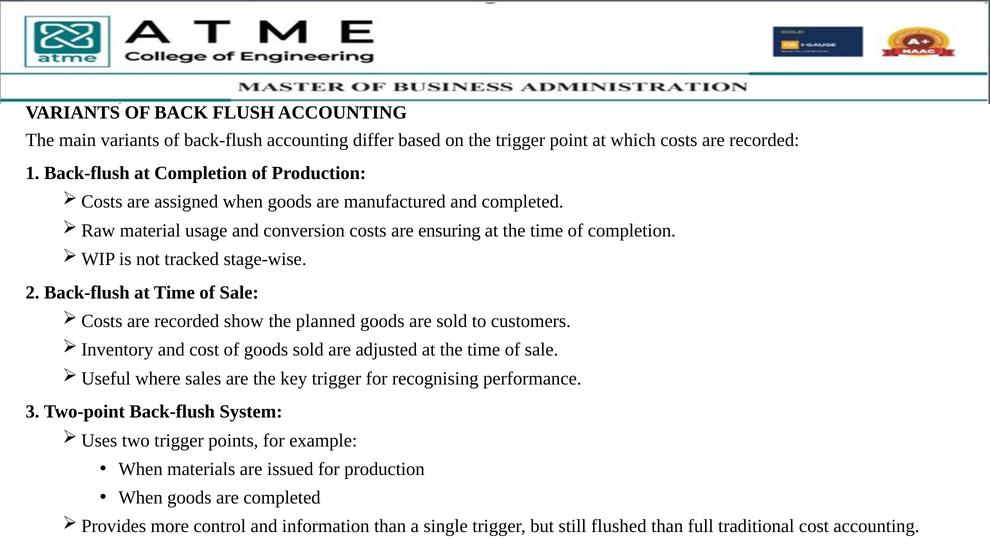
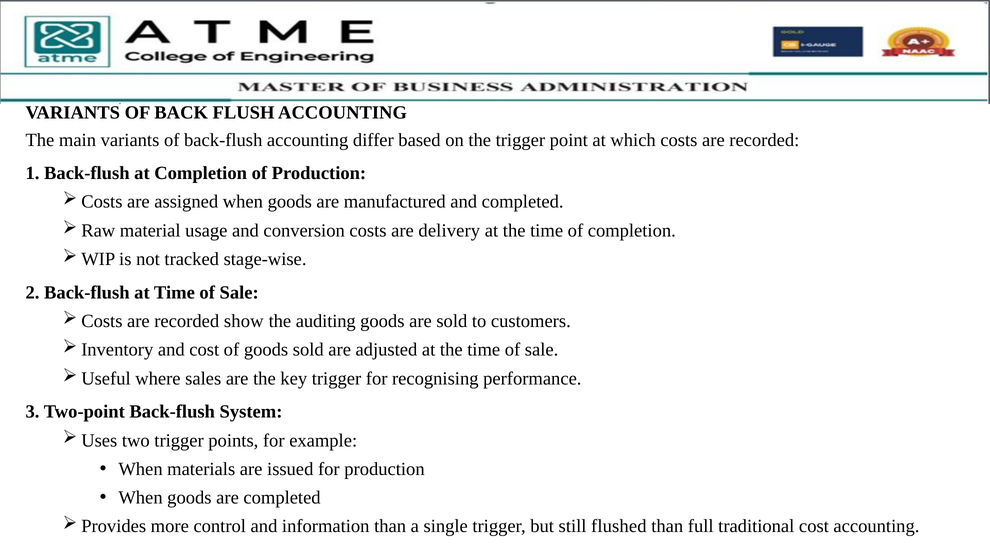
ensuring: ensuring -> delivery (449, 230)
planned: planned -> auditing (326, 321)
